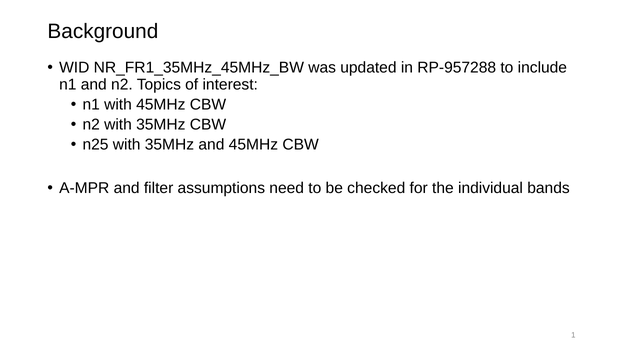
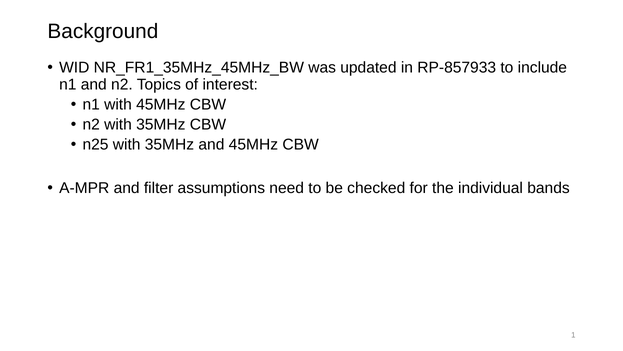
RP-957288: RP-957288 -> RP-857933 (457, 68)
